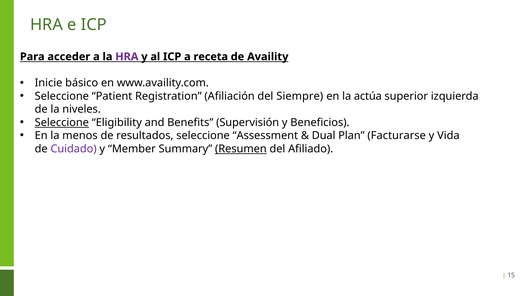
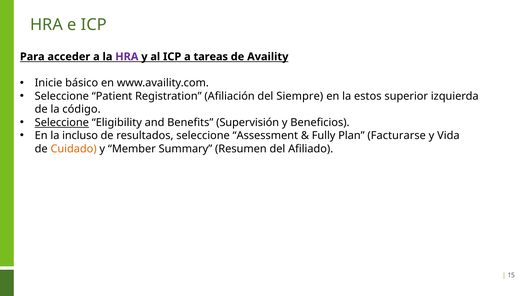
receta: receta -> tareas (211, 57)
actúa: actúa -> estos (368, 96)
niveles: niveles -> código (81, 109)
menos: menos -> incluso (80, 136)
Dual: Dual -> Fully (324, 136)
Cuidado colour: purple -> orange (74, 149)
Resumen underline: present -> none (241, 149)
